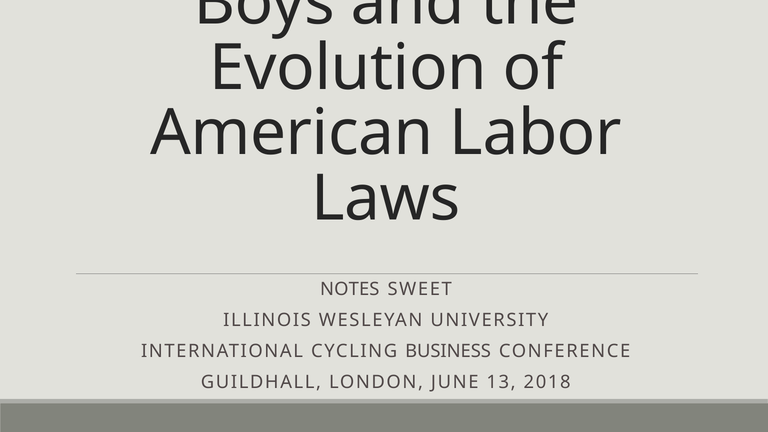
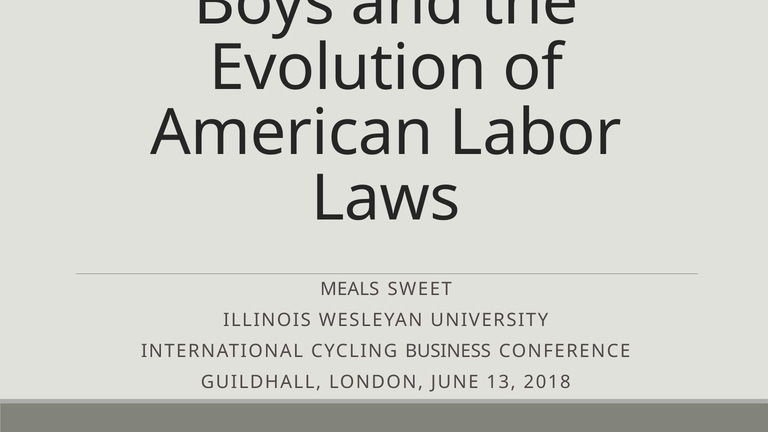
NOTES: NOTES -> MEALS (350, 289)
